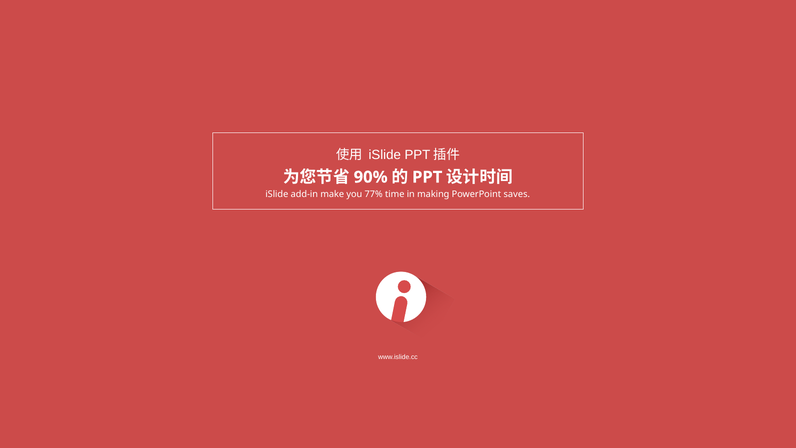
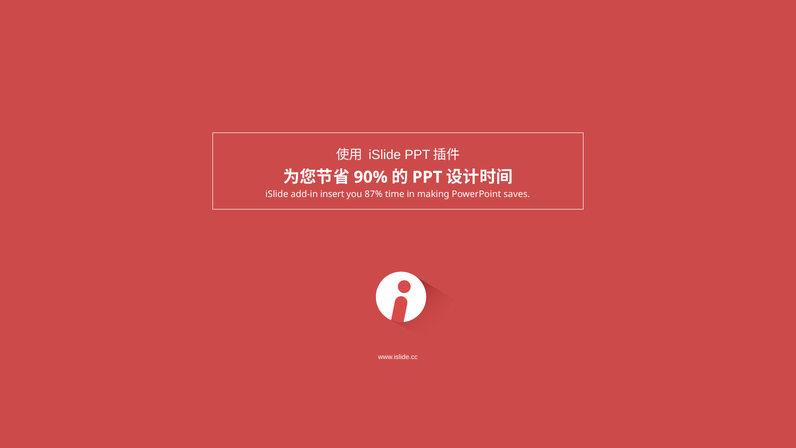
make: make -> insert (332, 194)
77%: 77% -> 87% (374, 194)
